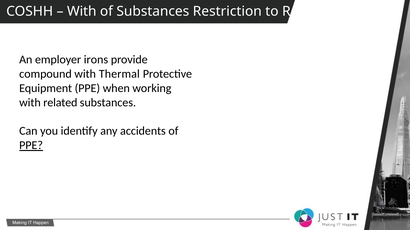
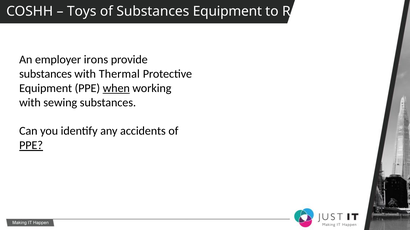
With: With -> Toys (82, 11)
Substances Restriction: Restriction -> Equipment (227, 11)
compound: compound -> substances (46, 74)
when underline: none -> present (116, 88)
related: related -> sewing (60, 103)
